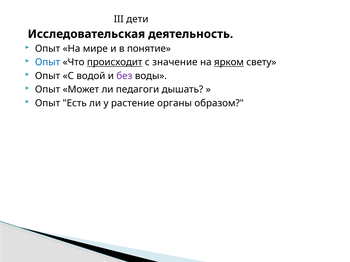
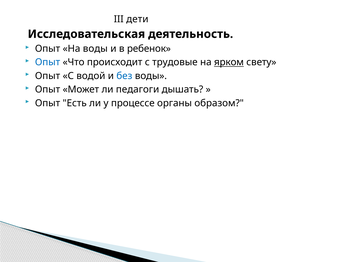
На мире: мире -> воды (95, 49)
понятие: понятие -> ребенок (149, 49)
происходит underline: present -> none (115, 62)
значение: значение -> трудовые (175, 62)
без colour: purple -> blue (124, 76)
растение: растение -> процессе (133, 103)
